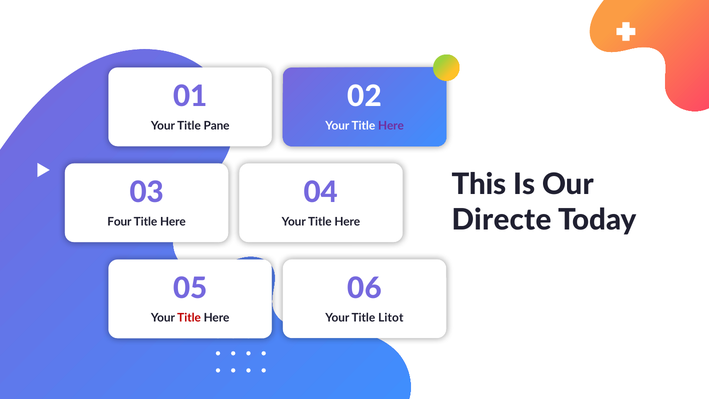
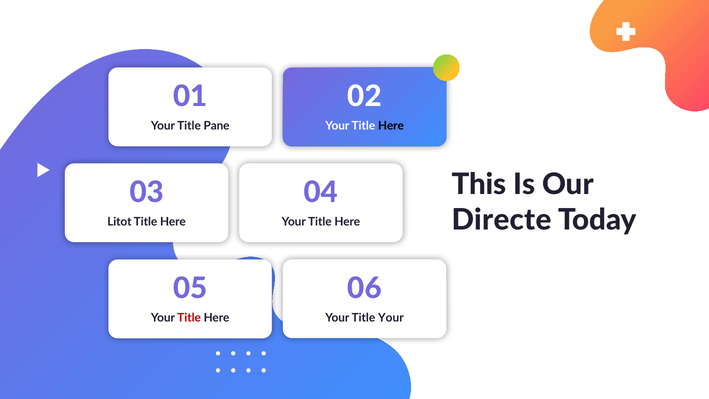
Here colour: purple -> black (391, 126)
Four: Four -> Litot (119, 222)
Title Litot: Litot -> Your (391, 318)
